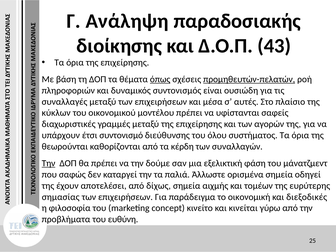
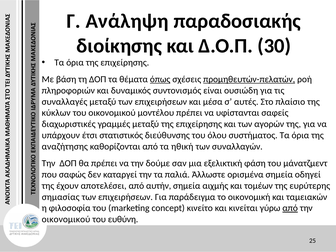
43: 43 -> 30 (274, 46)
συντονισμό: συντονισμό -> στατιστικός (121, 135)
θεωρούνται: θεωρούνται -> αναζήτησης (65, 147)
κέρδη: κέρδη -> ηθική (182, 147)
Την underline: present -> none (49, 163)
δίχως: δίχως -> αυτήν (159, 186)
διεξοδικές: διεξοδικές -> ταμειακών (307, 197)
από underline: none -> present (290, 208)
προβλήματα: προβλήματα -> οικονομικού (66, 219)
